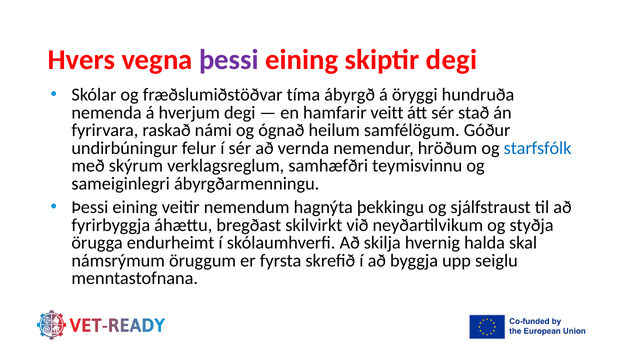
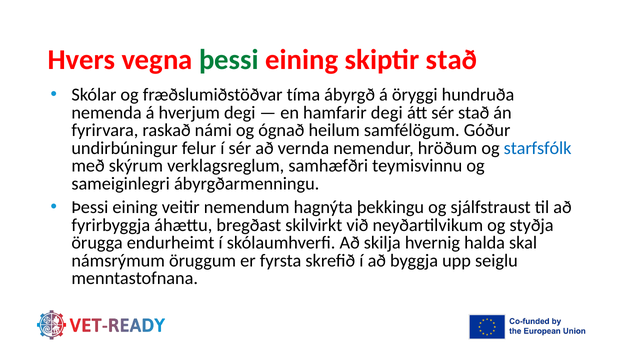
þessi colour: purple -> green (229, 60)
skiptir degi: degi -> stað (452, 60)
hamfarir veitt: veitt -> degi (387, 113)
